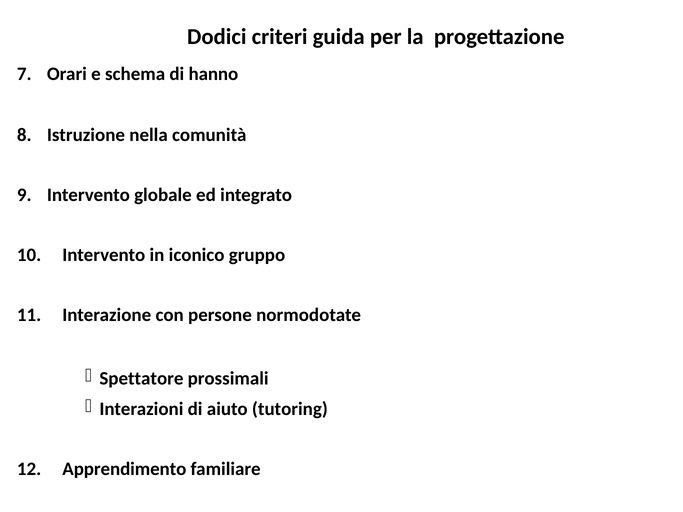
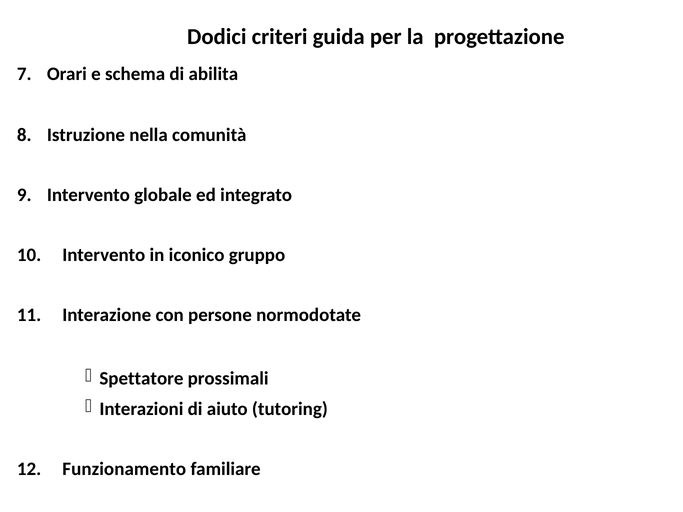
hanno: hanno -> abilita (213, 74)
Apprendimento: Apprendimento -> Funzionamento (124, 469)
